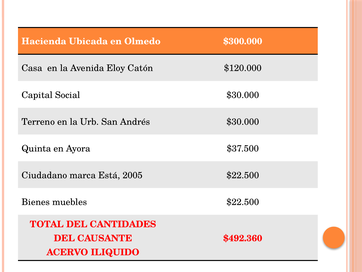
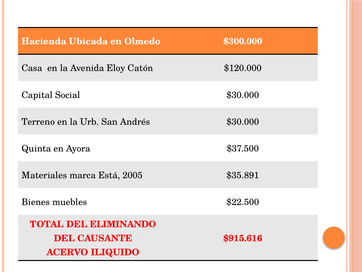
Ciudadano: Ciudadano -> Materiales (44, 175)
2005 $22.500: $22.500 -> $35.891 (243, 175)
CANTIDADES: CANTIDADES -> ELIMINANDO (123, 224)
$492.360: $492.360 -> $915.616 (243, 238)
